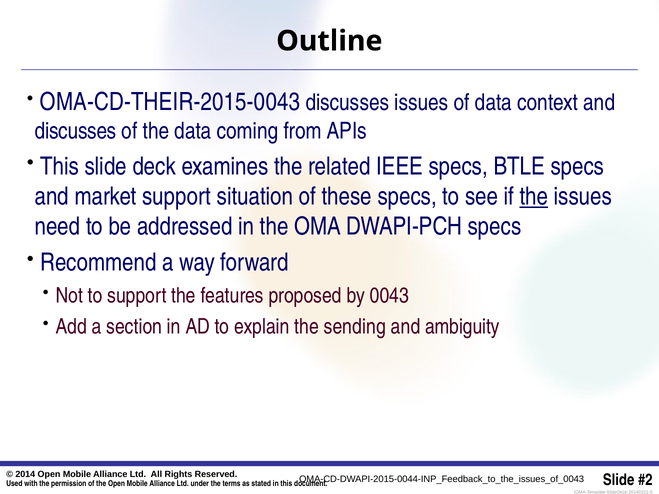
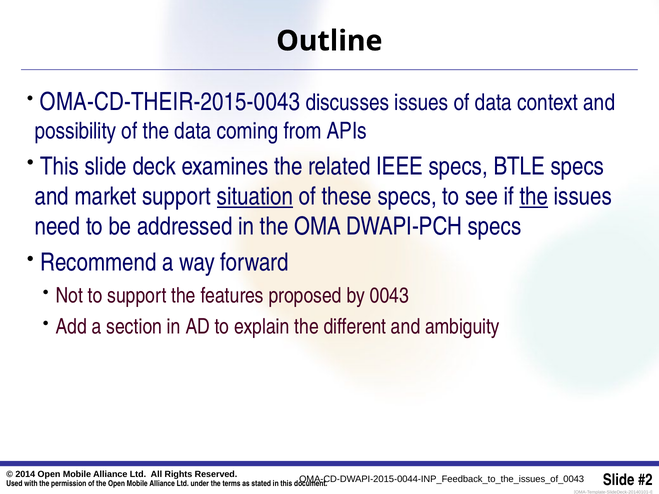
discusses: discusses -> possibility (76, 131)
situation underline: none -> present (255, 196)
sending: sending -> different (355, 327)
